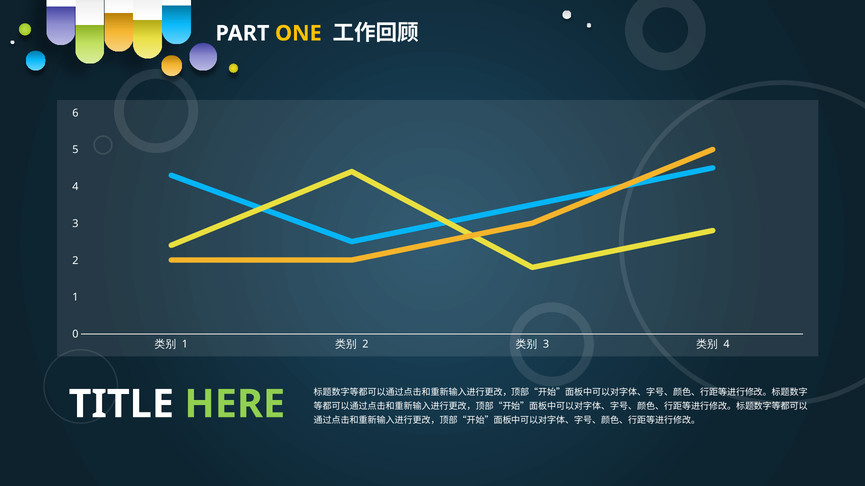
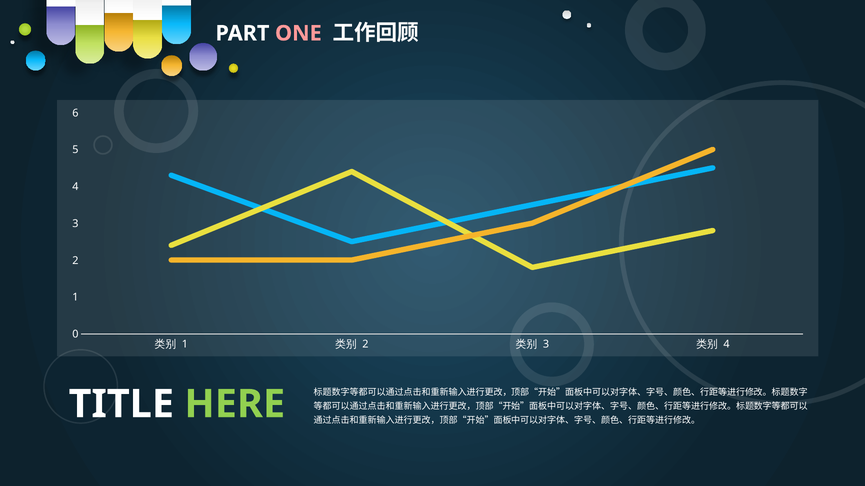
ONE colour: yellow -> pink (298, 33)
